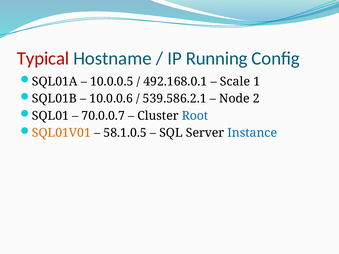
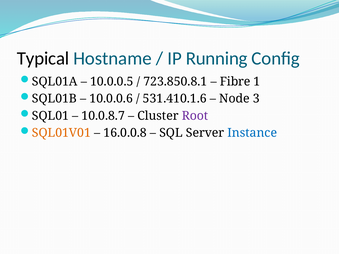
Typical colour: red -> black (43, 58)
492.168.0.1: 492.168.0.1 -> 723.850.8.1 (175, 82)
Scale: Scale -> Fibre (235, 82)
539.586.2.1: 539.586.2.1 -> 531.410.1.6 (175, 99)
2: 2 -> 3 (256, 99)
70.0.0.7: 70.0.0.7 -> 10.0.8.7 (103, 116)
Root colour: blue -> purple (195, 116)
58.1.0.5: 58.1.0.5 -> 16.0.0.8 (125, 133)
